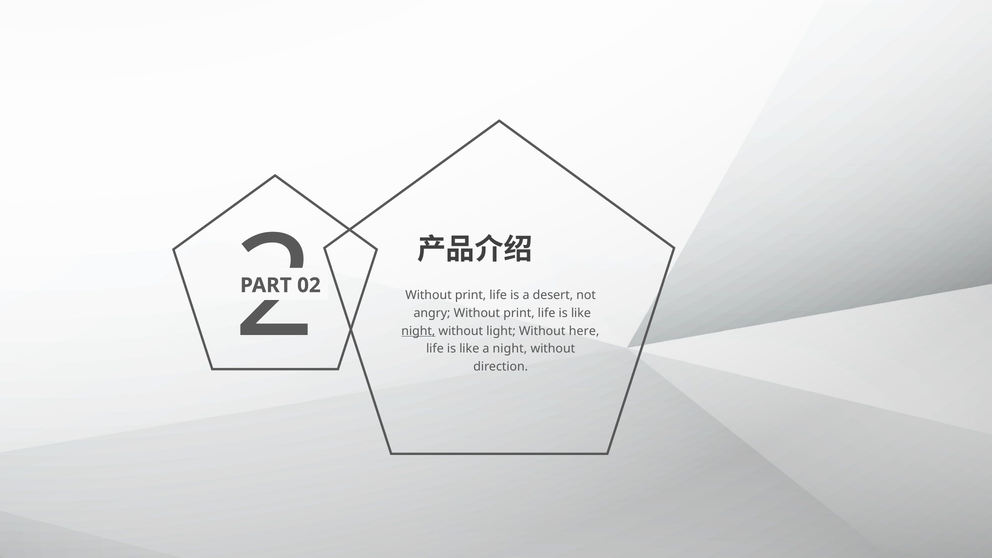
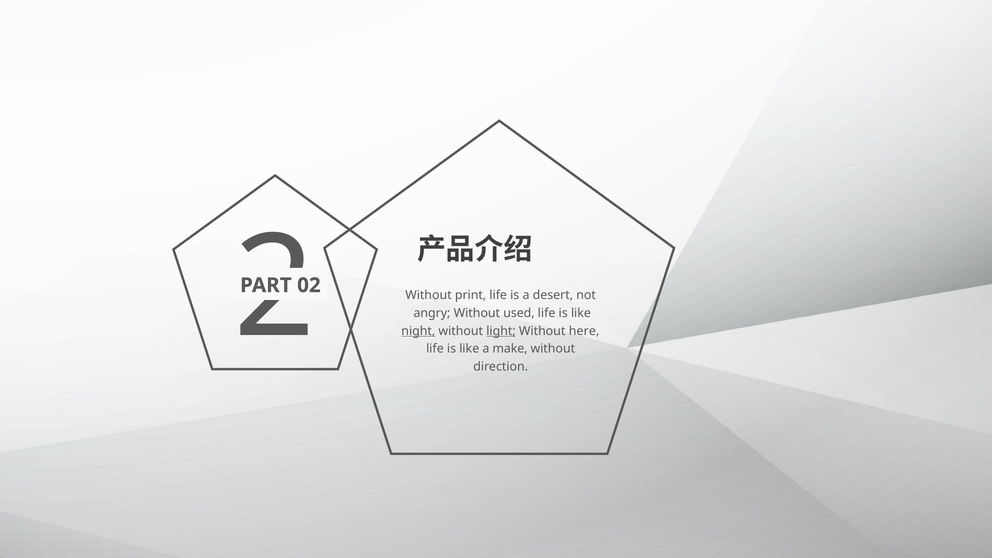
angry Without print: print -> used (519, 313)
light underline: none -> present (501, 331)
a night: night -> make (510, 349)
